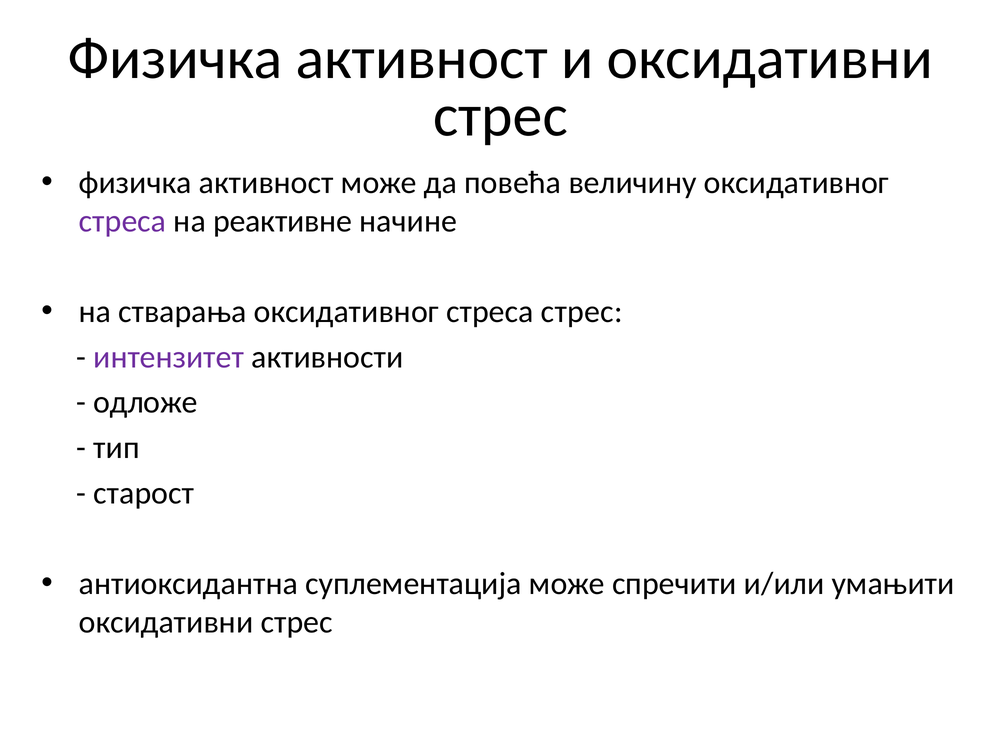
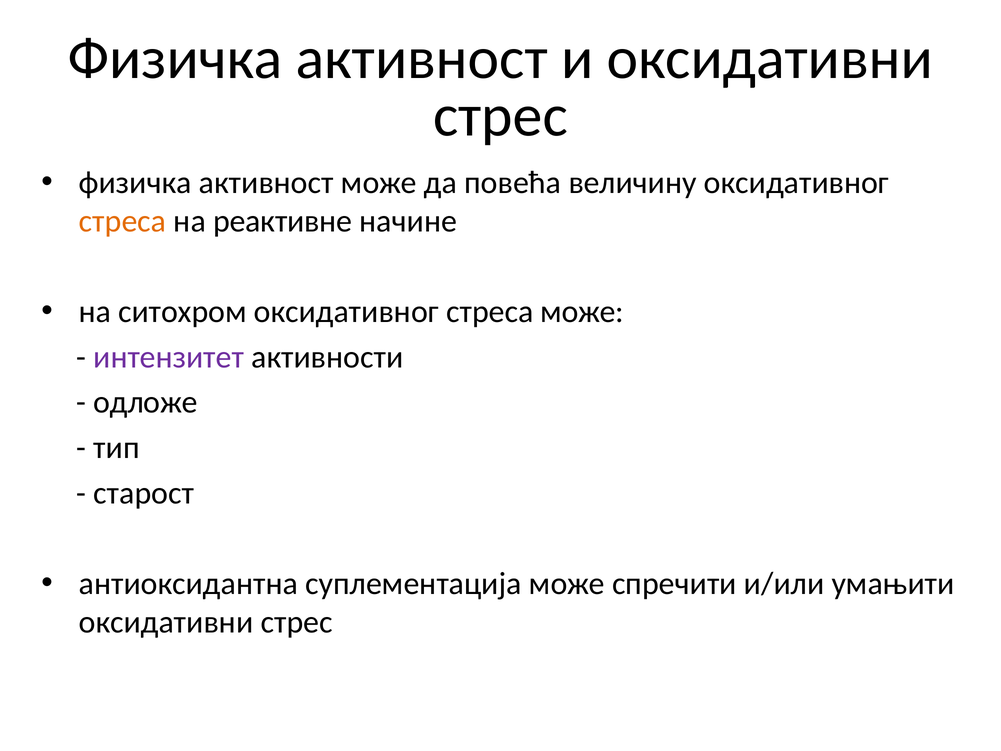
стреса colour: purple -> orange (123, 221)
стварања: стварања -> ситохром (183, 312)
стреса стрес: стрес -> може (582, 312)
